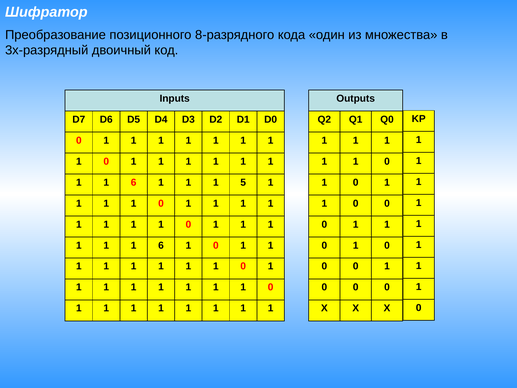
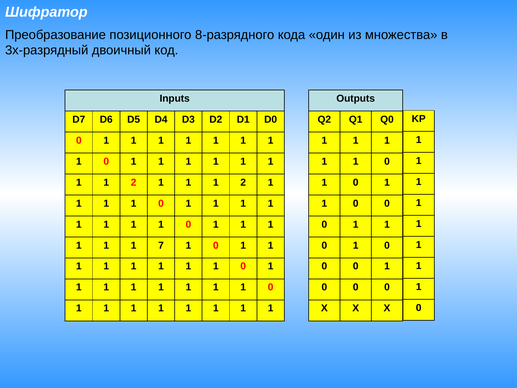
6: 6 -> 2 (134, 182)
5: 5 -> 2 (243, 182)
6: 6 -> 7 (161, 245)
